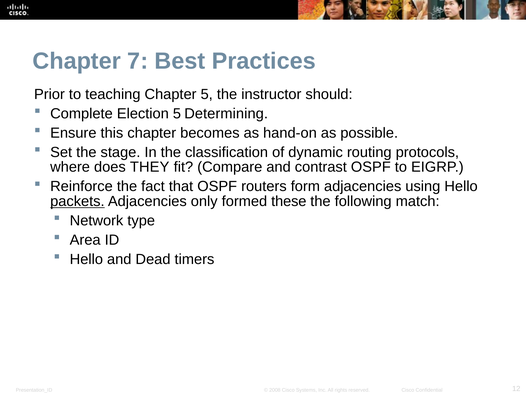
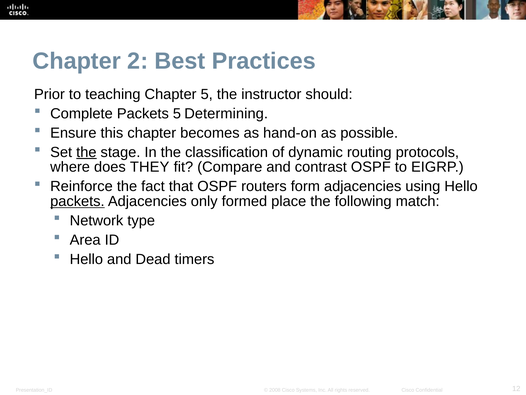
7: 7 -> 2 (138, 61)
Complete Election: Election -> Packets (143, 113)
the underline: none -> present (86, 152)
these: these -> place (289, 201)
